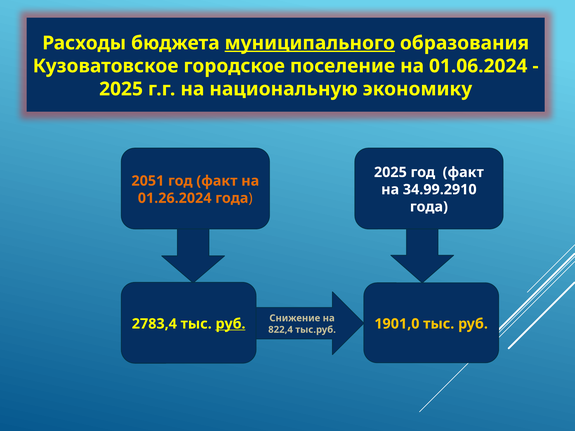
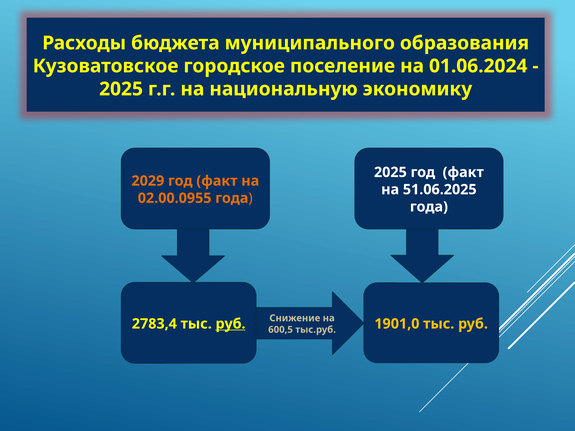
муниципального underline: present -> none (310, 43)
2051: 2051 -> 2029 (148, 181)
34.99.2910: 34.99.2910 -> 51.06.2025 (440, 190)
01.26.2024: 01.26.2024 -> 02.00.0955 (175, 198)
822,4: 822,4 -> 600,5 (281, 330)
